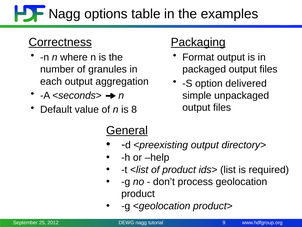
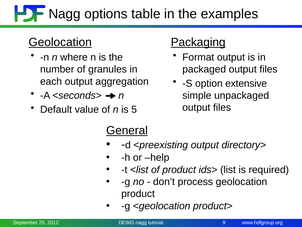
Correctness: Correctness -> Geolocation (60, 42)
delivered: delivered -> extensive (246, 83)
8: 8 -> 5 (134, 109)
